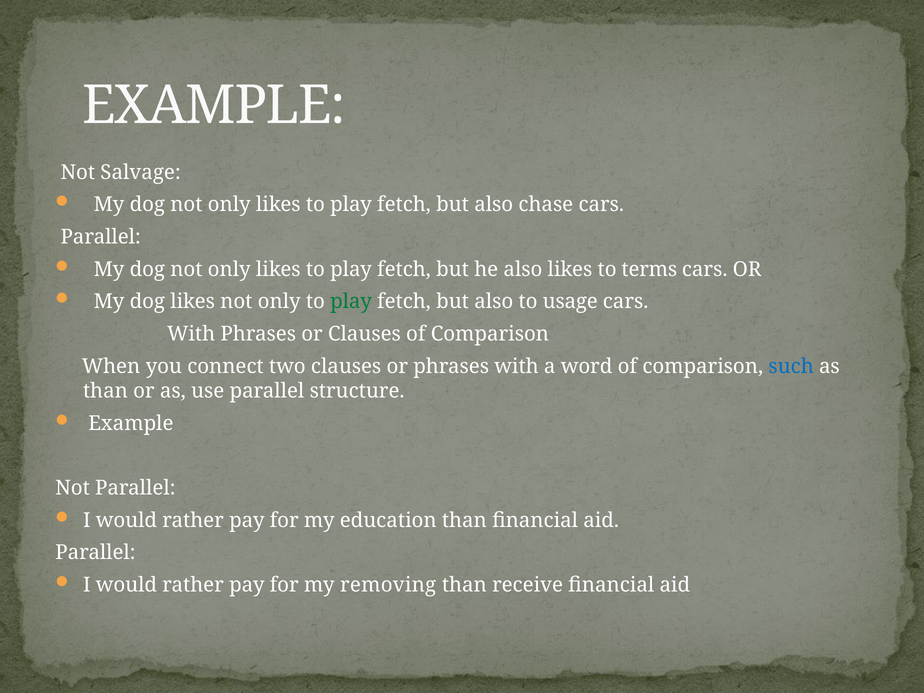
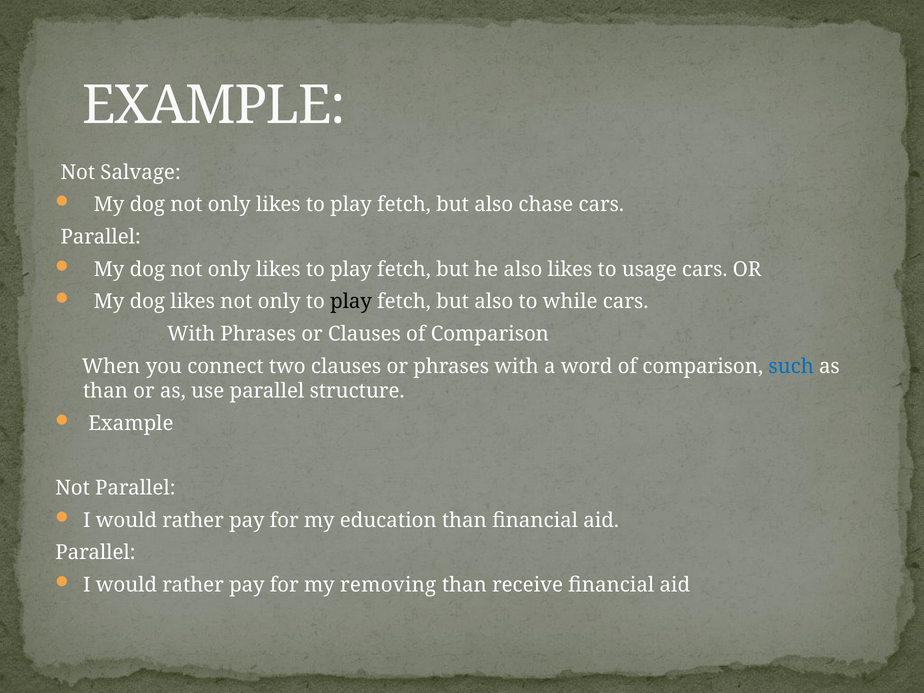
terms: terms -> usage (649, 269)
play colour: green -> black (351, 302)
usage: usage -> while (570, 302)
